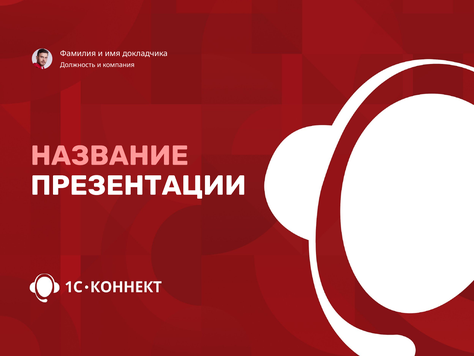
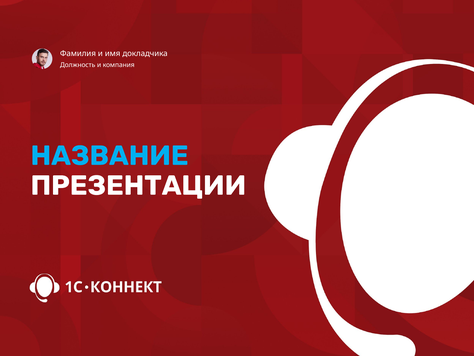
НАЗВАНИЕ colour: pink -> light blue (110, 155)
